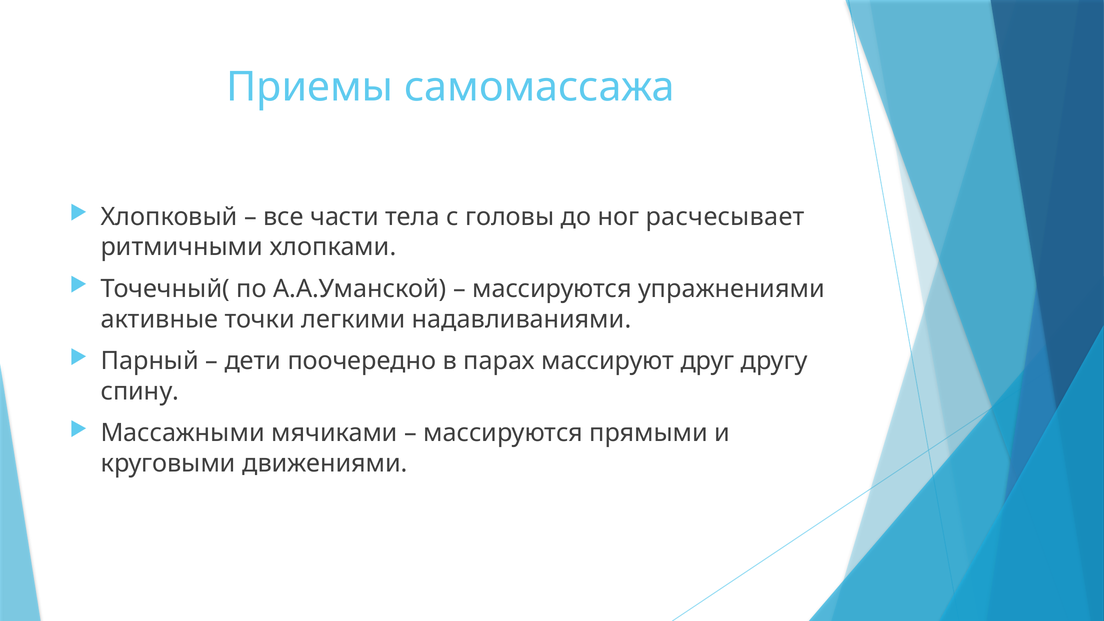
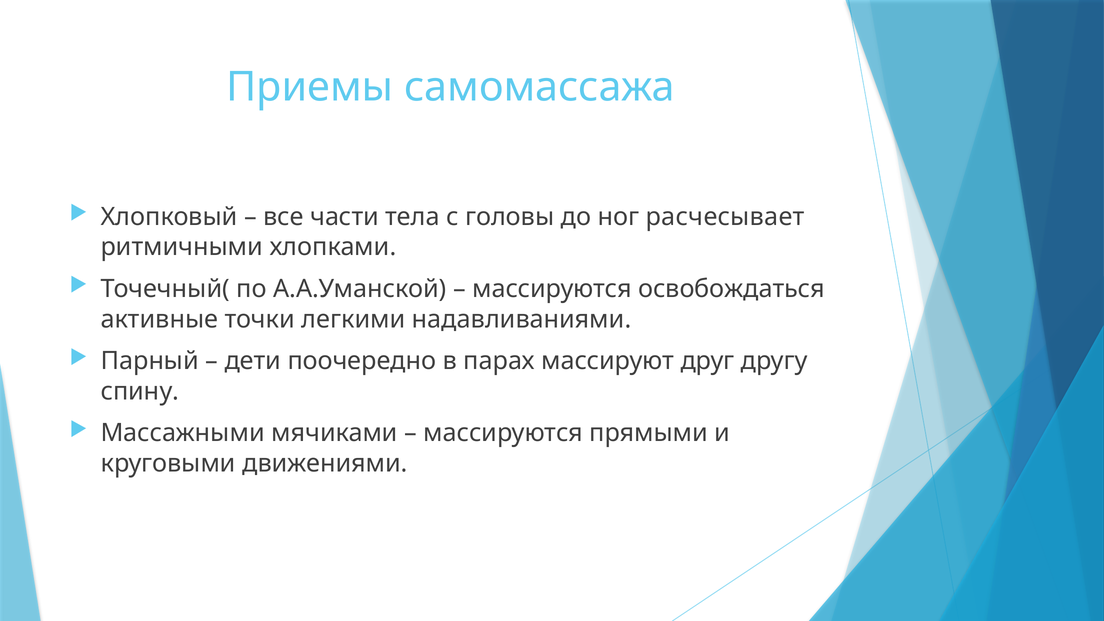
упражнениями: упражнениями -> освобождаться (731, 289)
